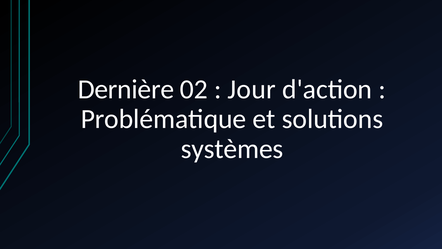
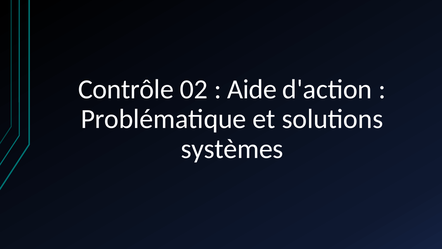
Dernière: Dernière -> Contrôle (126, 89)
Jour: Jour -> Aide (252, 89)
